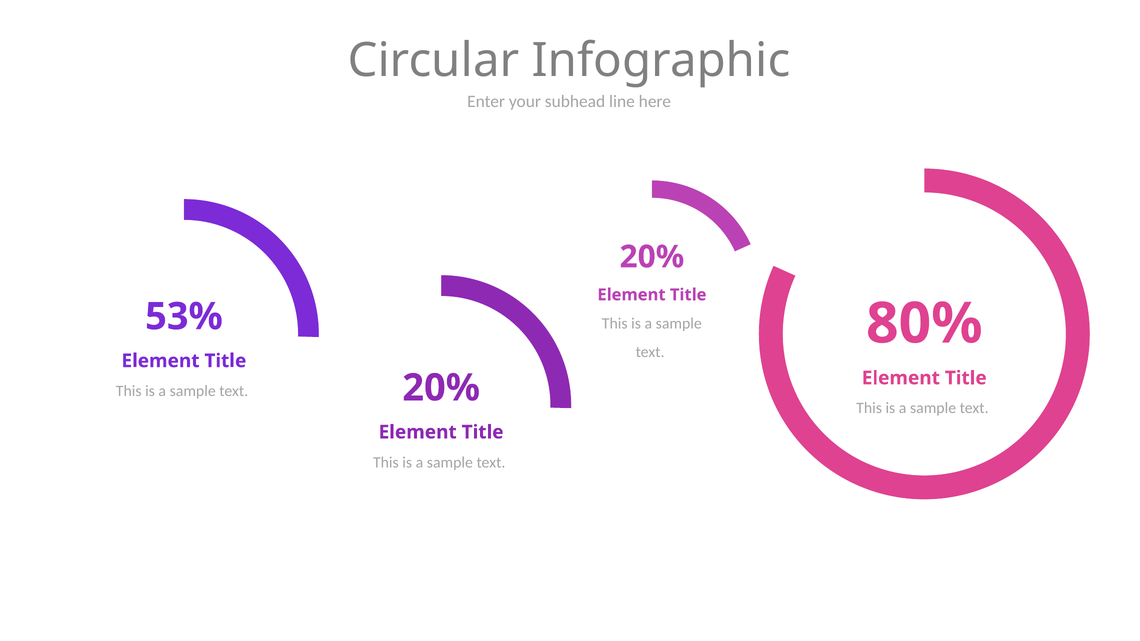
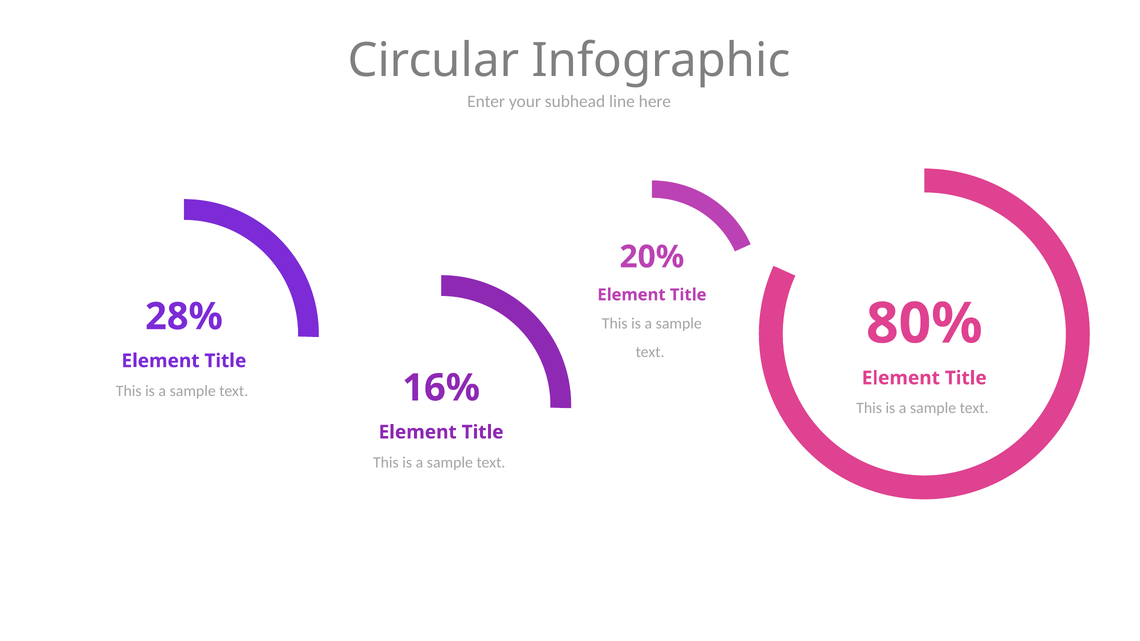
53%: 53% -> 28% (184, 317)
20%: 20% -> 16% (441, 388)
